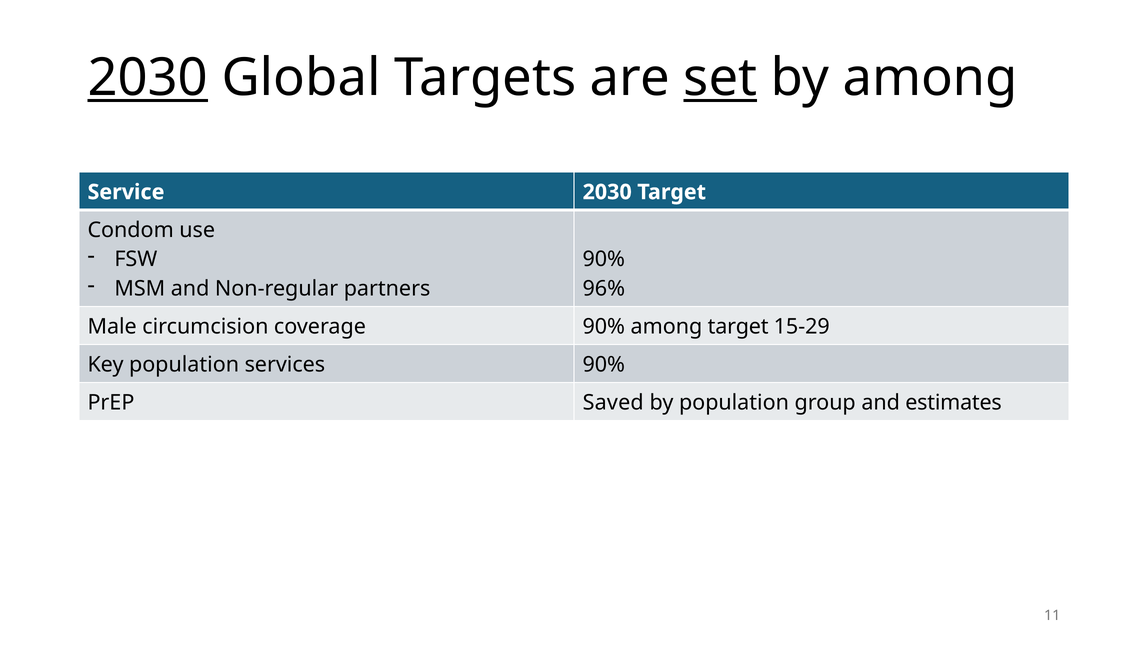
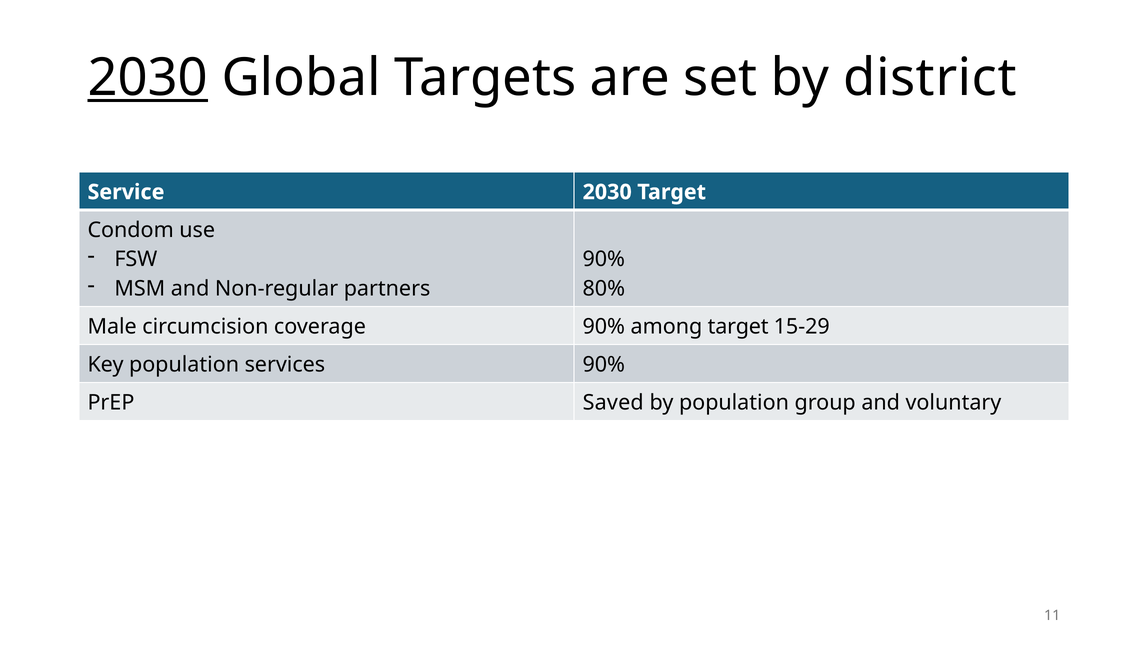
set underline: present -> none (720, 78)
by among: among -> district (930, 78)
96%: 96% -> 80% (604, 289)
estimates: estimates -> voluntary (953, 402)
